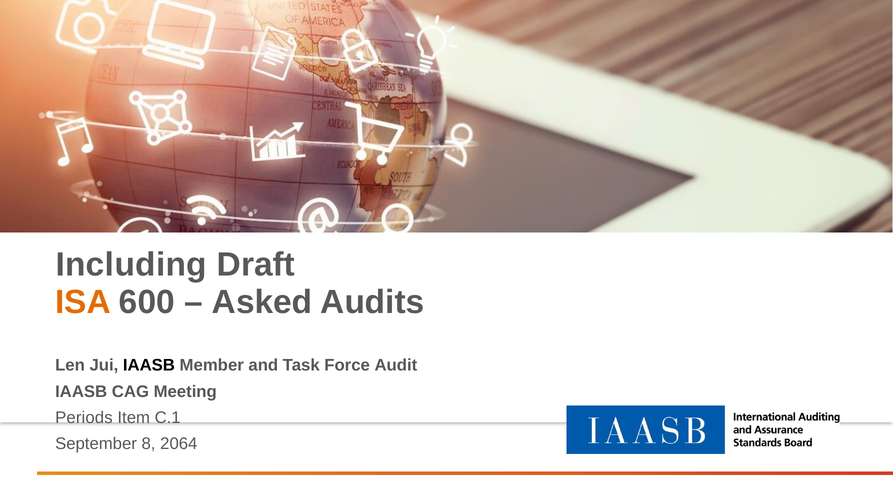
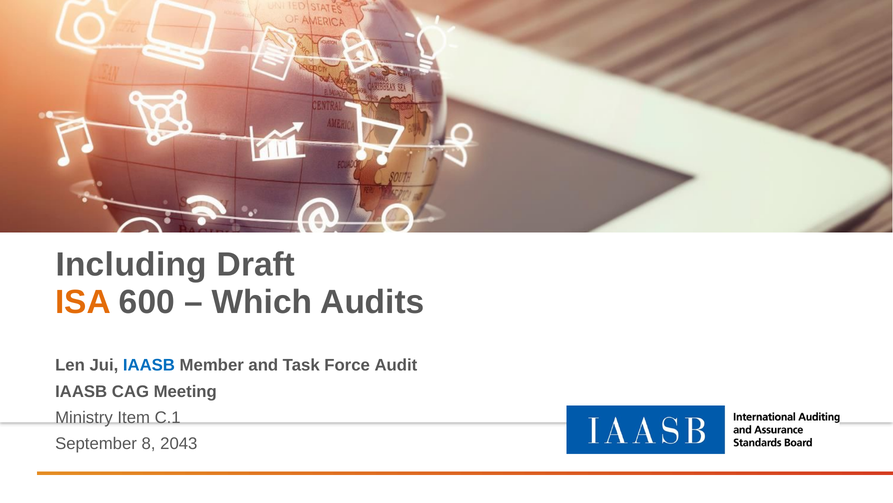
Asked: Asked -> Which (262, 302)
IAASB colour: black -> blue (149, 365)
Periods: Periods -> Ministry (84, 417)
2064: 2064 -> 2043 (179, 443)
